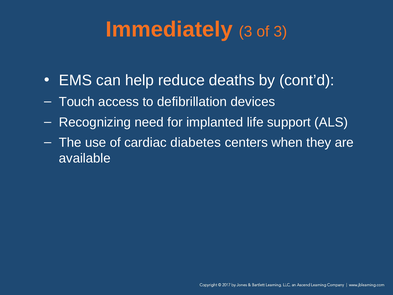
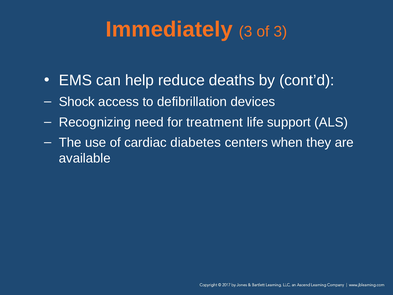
Touch: Touch -> Shock (77, 102)
implanted: implanted -> treatment (215, 122)
